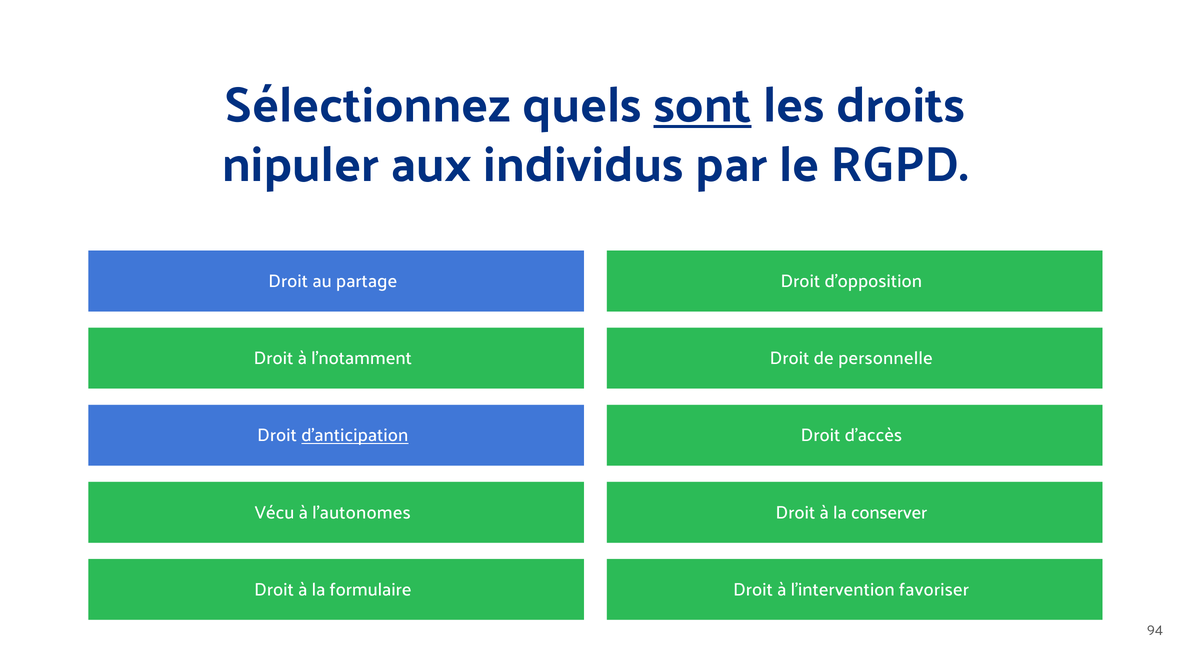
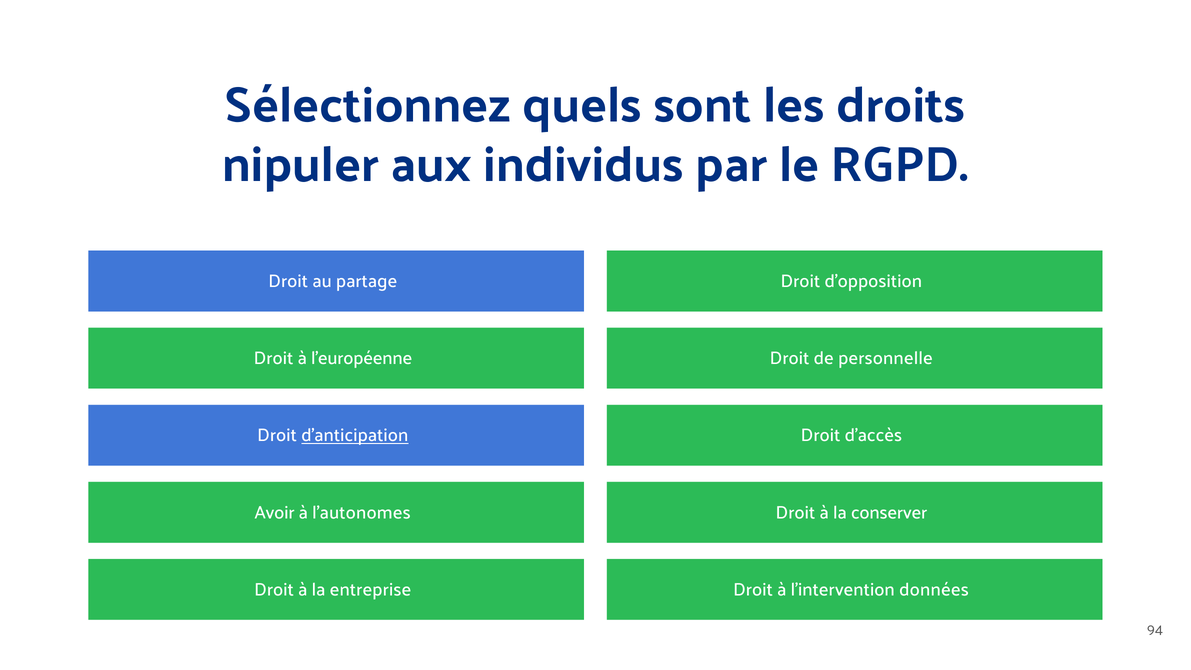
sont underline: present -> none (702, 105)
l'notamment: l'notamment -> l'européenne (362, 358)
Vécu: Vécu -> Avoir (275, 513)
formulaire: formulaire -> entreprise (371, 590)
favoriser: favoriser -> données (934, 590)
